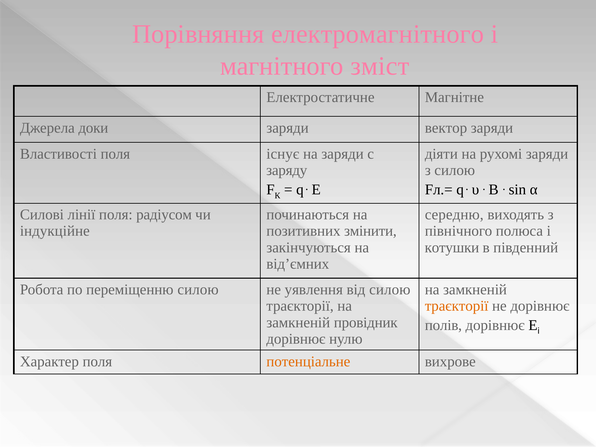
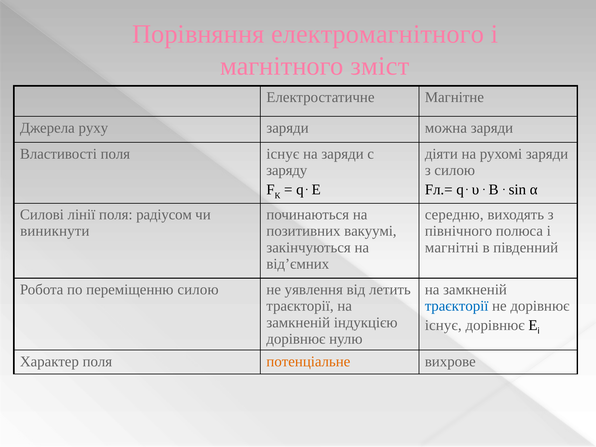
доки: доки -> руху (93, 128)
вектор: вектор -> можна (446, 128)
індукційне: індукційне -> виникнути (55, 231)
змінити: змінити -> вакуумі (370, 231)
котушки: котушки -> магнітні (452, 248)
від силою: силою -> летить (390, 290)
траєкторії colour: orange -> blue (457, 306)
провідник: провідник -> індукцією (366, 323)
полів: полів -> існує (443, 325)
